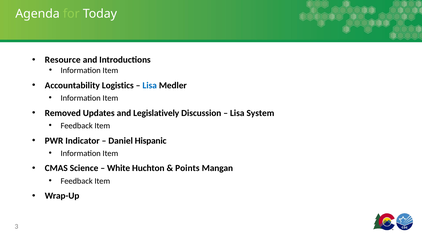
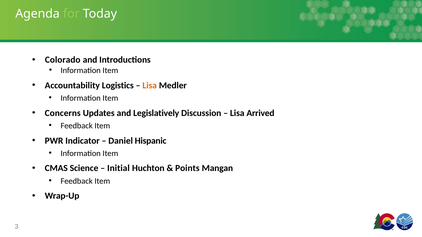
Resource: Resource -> Colorado (63, 60)
Lisa colour: blue -> orange (150, 85)
Removed: Removed -> Concerns (63, 113)
System: System -> Arrived (260, 113)
White: White -> Initial (118, 169)
